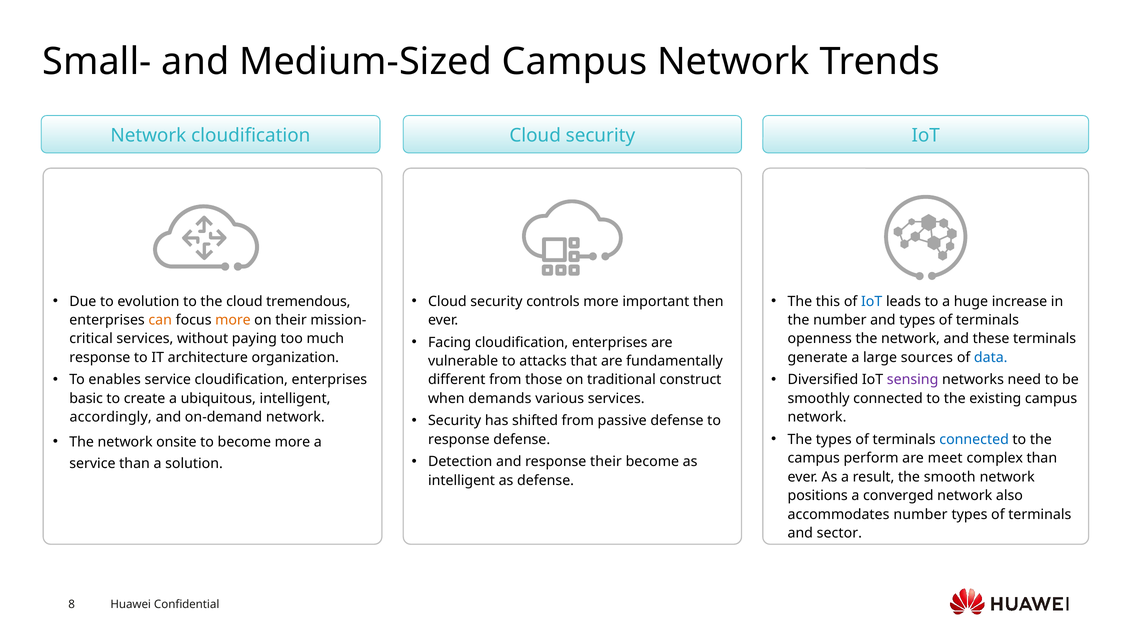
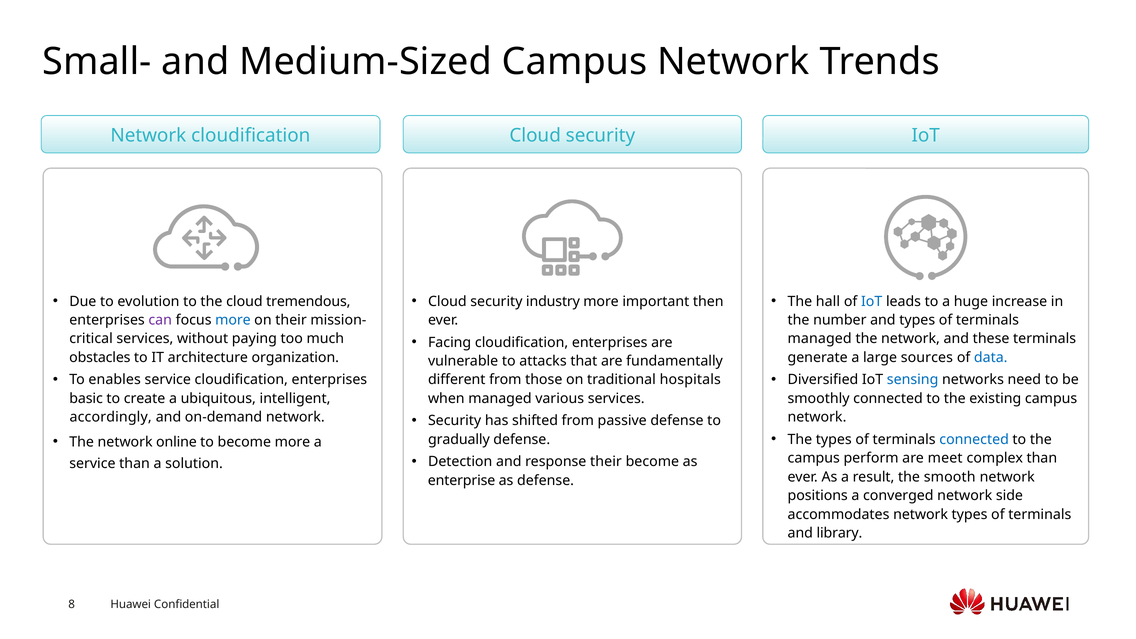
controls: controls -> industry (553, 301)
this: this -> hall (828, 301)
can colour: orange -> purple (160, 320)
more colour: orange -> blue (233, 320)
openness: openness -> managed (820, 339)
response: response -> obstacles (100, 357)
sensing colour: purple -> blue (913, 380)
construct: construct -> hospitals (690, 380)
when demands: demands -> managed (500, 398)
onsite: onsite -> online (176, 442)
response: response -> gradually (459, 439)
intelligent: intelligent -> enterprise (462, 480)
also: also -> side (1009, 496)
accommodates number: number -> network (921, 514)
sector: sector -> library (839, 533)
